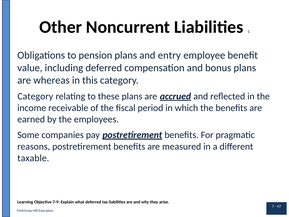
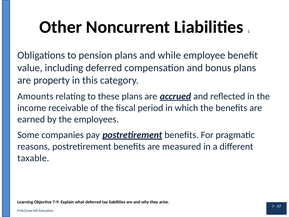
entry: entry -> while (169, 55)
whereas: whereas -> property (52, 80)
Category: Category -> Amounts (35, 96)
